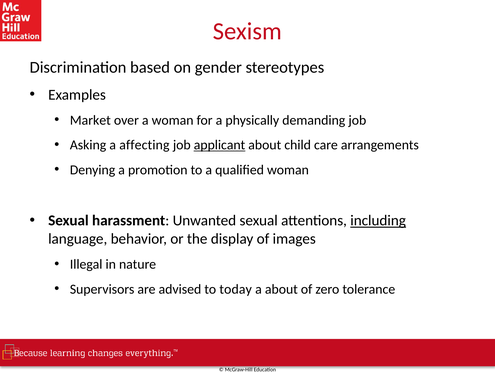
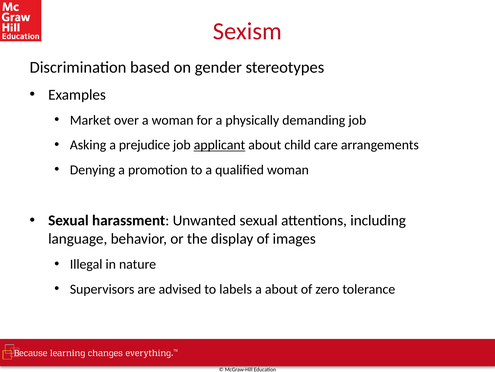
affecting: affecting -> prejudice (145, 145)
including underline: present -> none (378, 220)
today: today -> labels (236, 289)
